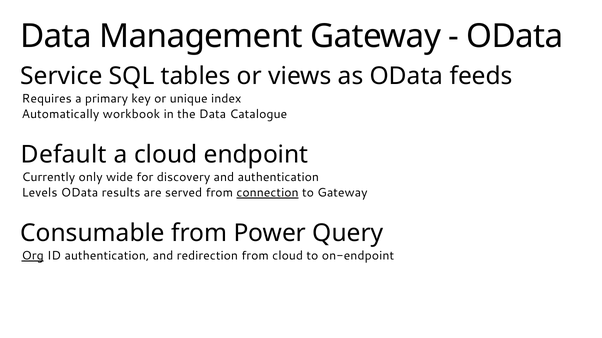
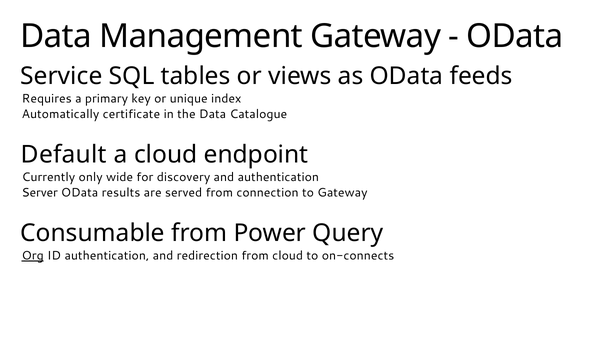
workbook: workbook -> certificate (131, 114)
Levels: Levels -> Server (40, 193)
connection underline: present -> none (268, 193)
on-endpoint: on-endpoint -> on-connects (358, 256)
